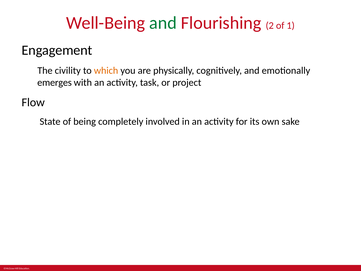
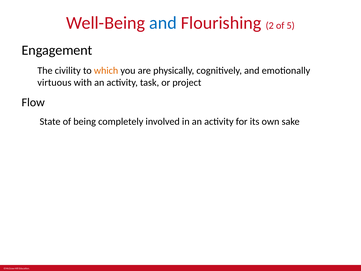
and colour: green -> blue (163, 23)
1: 1 -> 5 (291, 26)
emerges: emerges -> virtuous (54, 83)
